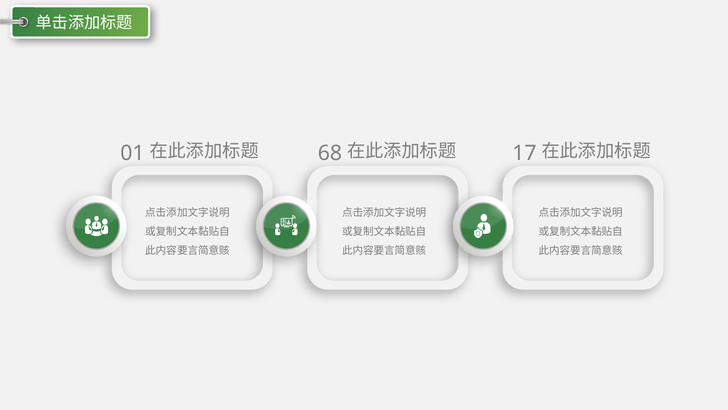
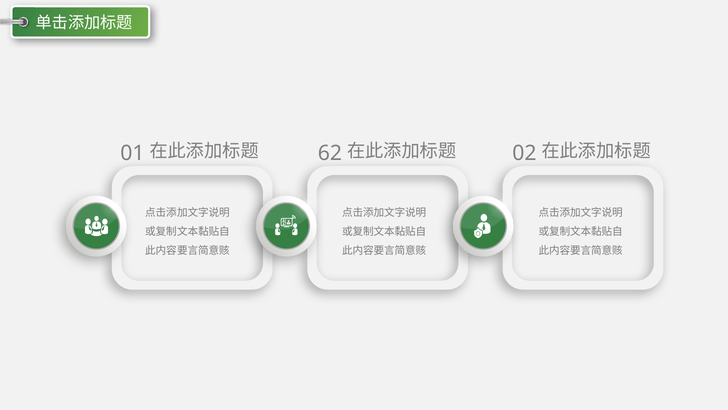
68: 68 -> 62 (330, 153)
17: 17 -> 02 (524, 153)
